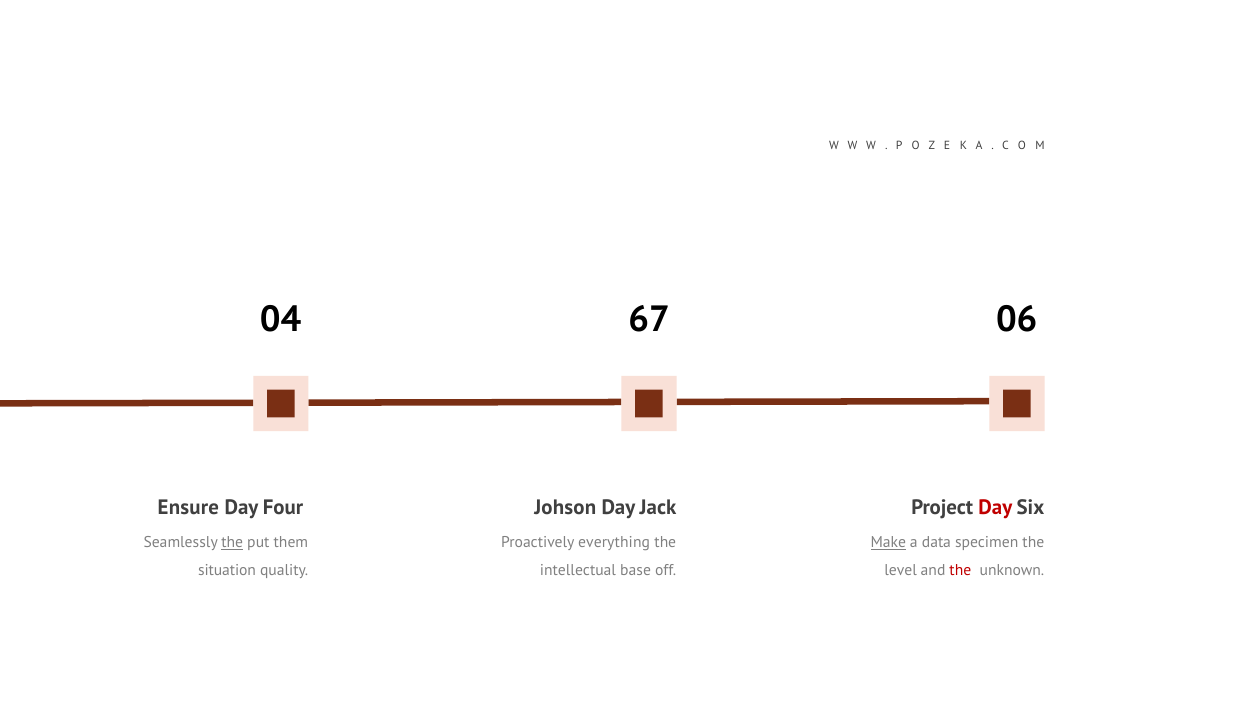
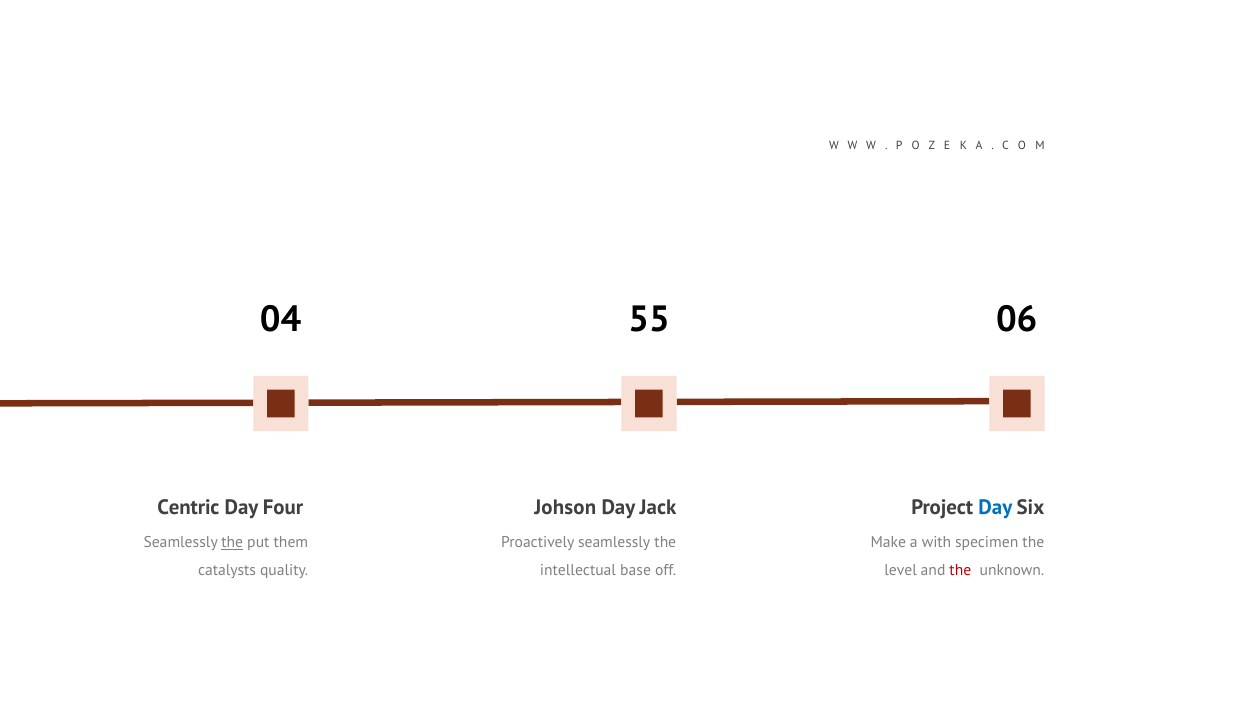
67: 67 -> 55 (649, 319)
Ensure: Ensure -> Centric (188, 507)
Day colour: red -> blue (995, 507)
Proactively everything: everything -> seamlessly (614, 542)
Make underline: present -> none (888, 542)
data: data -> with (937, 542)
situation: situation -> catalysts (227, 571)
